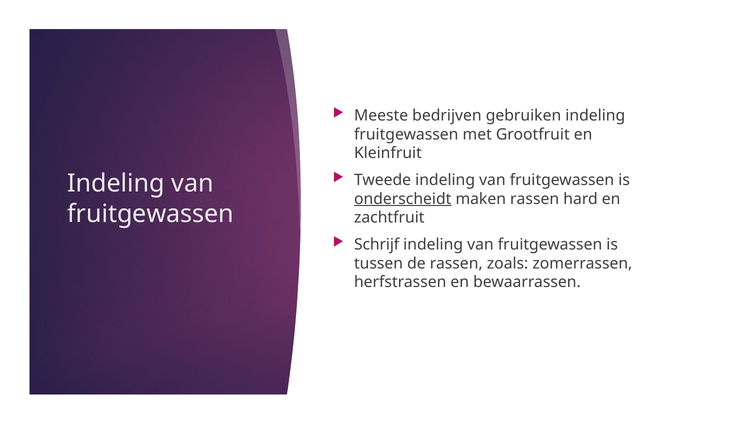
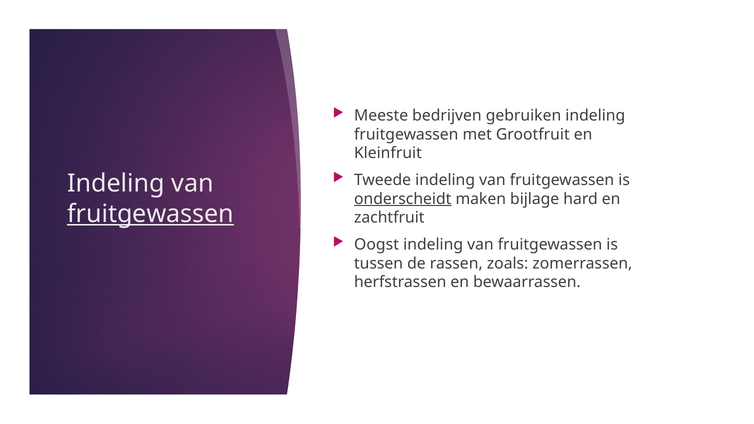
maken rassen: rassen -> bijlage (535, 199)
fruitgewassen underline: none -> present (151, 214)
Schrijf: Schrijf -> Oogst (377, 245)
